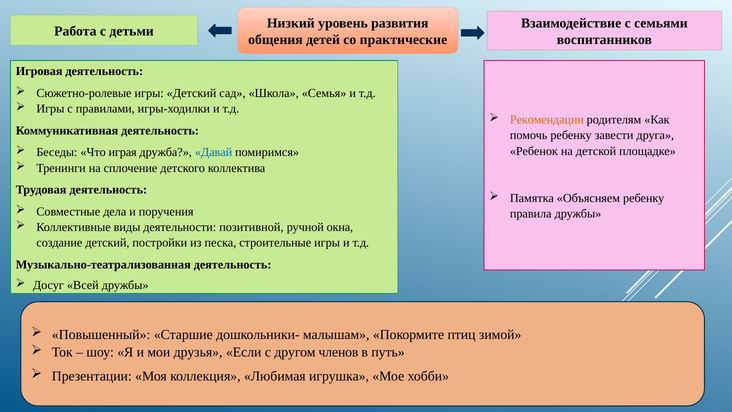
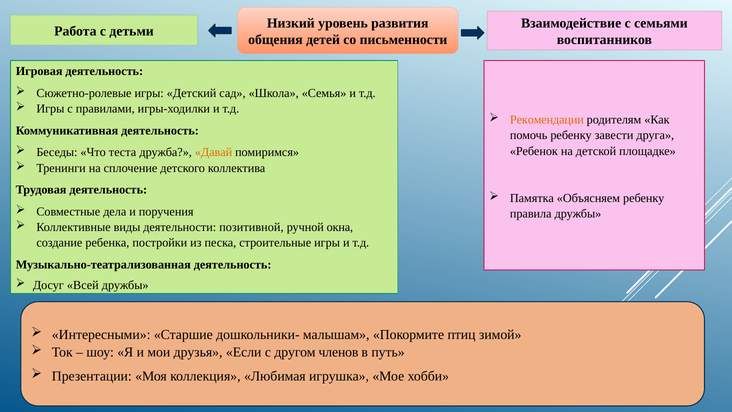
практические: практические -> письменности (404, 40)
играя: играя -> теста (123, 152)
Давай colour: blue -> orange (214, 152)
создание детский: детский -> ребенка (107, 243)
Повышенный: Повышенный -> Интересными (101, 334)
